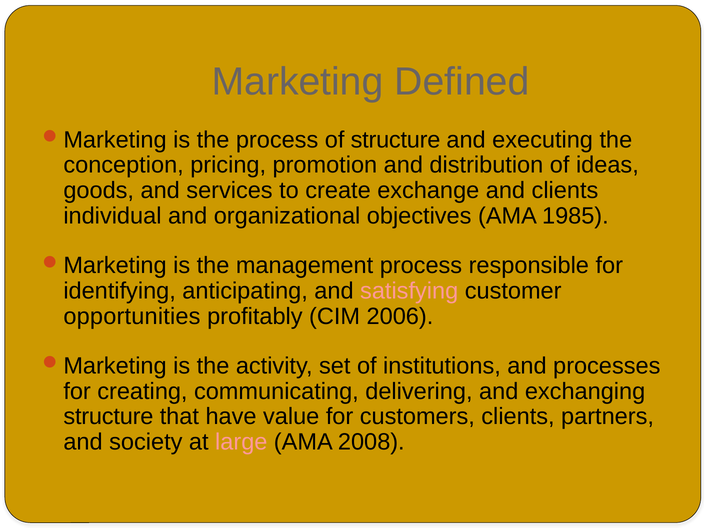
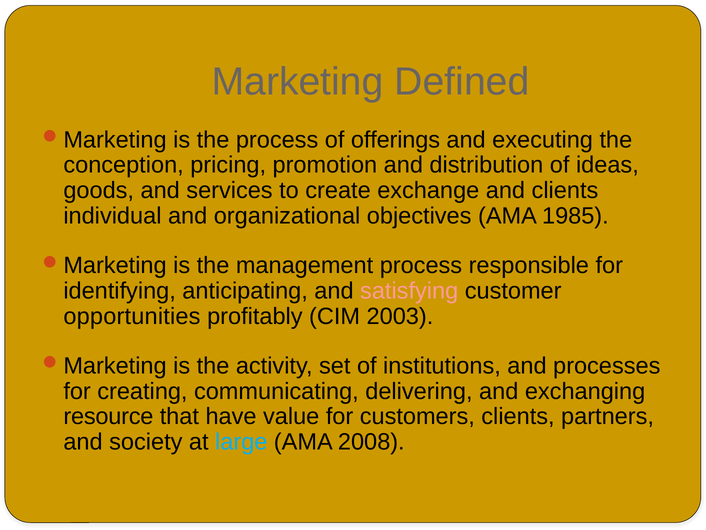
of structure: structure -> offerings (395, 140)
2006: 2006 -> 2003 (400, 316)
structure: structure -> resource (108, 416)
large colour: pink -> light blue (241, 442)
